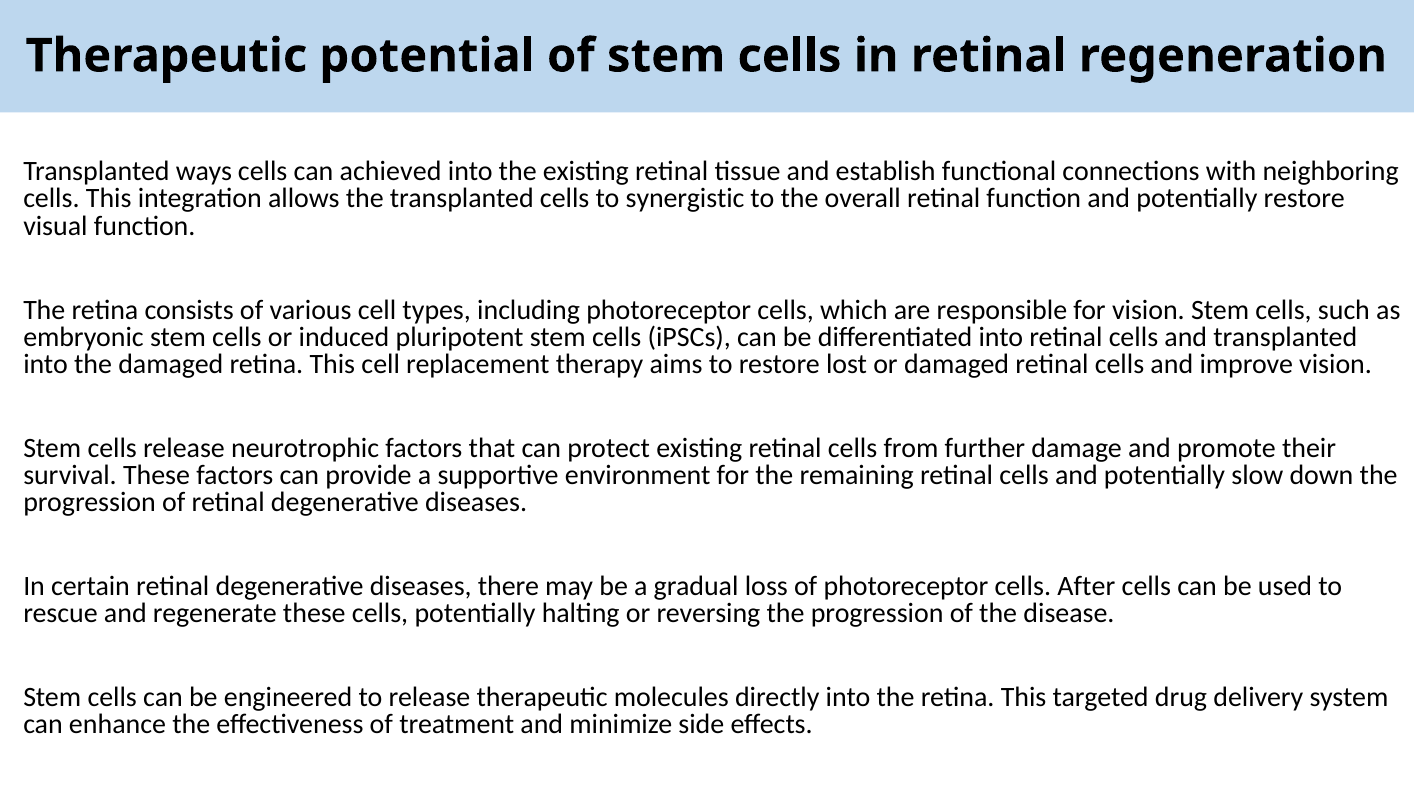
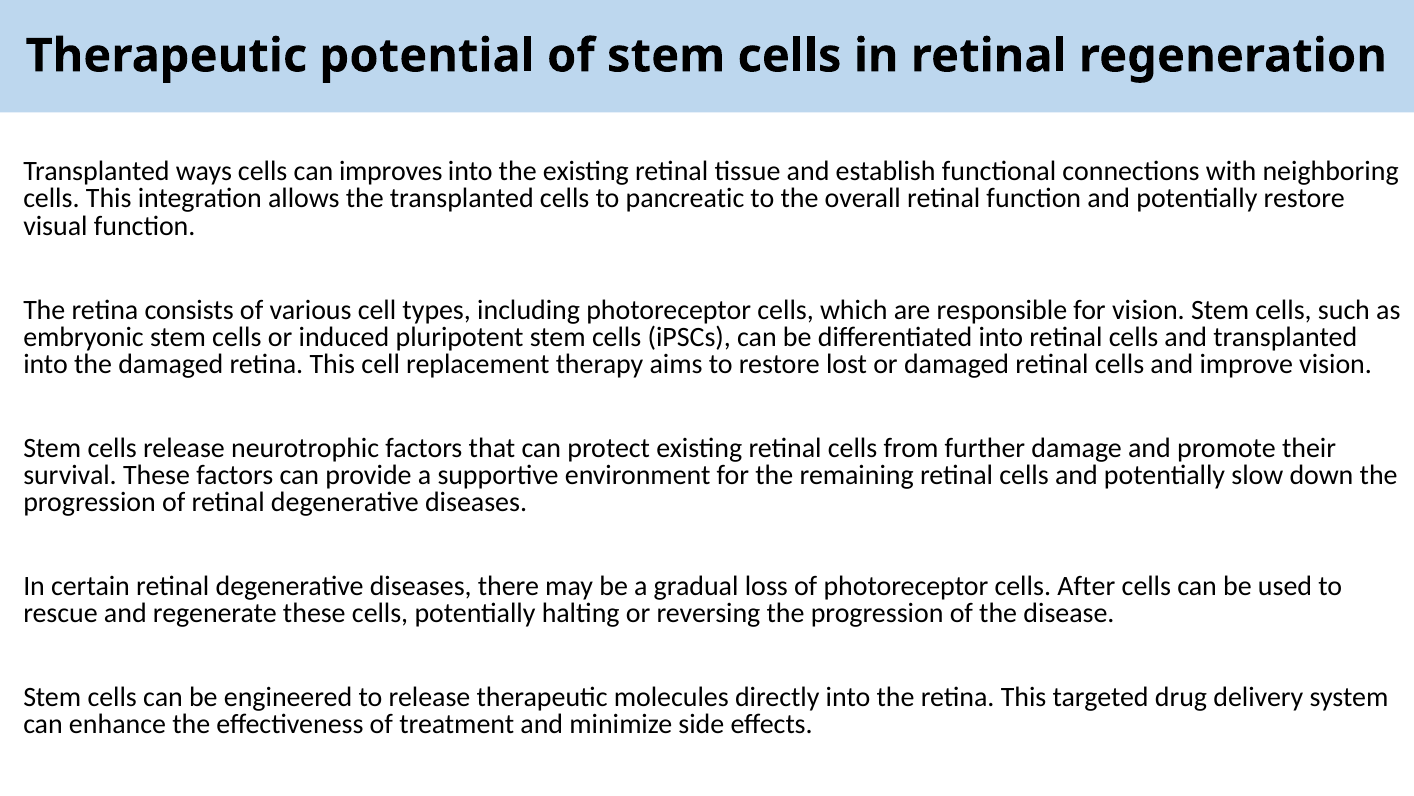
achieved: achieved -> improves (391, 171)
synergistic: synergistic -> pancreatic (685, 199)
